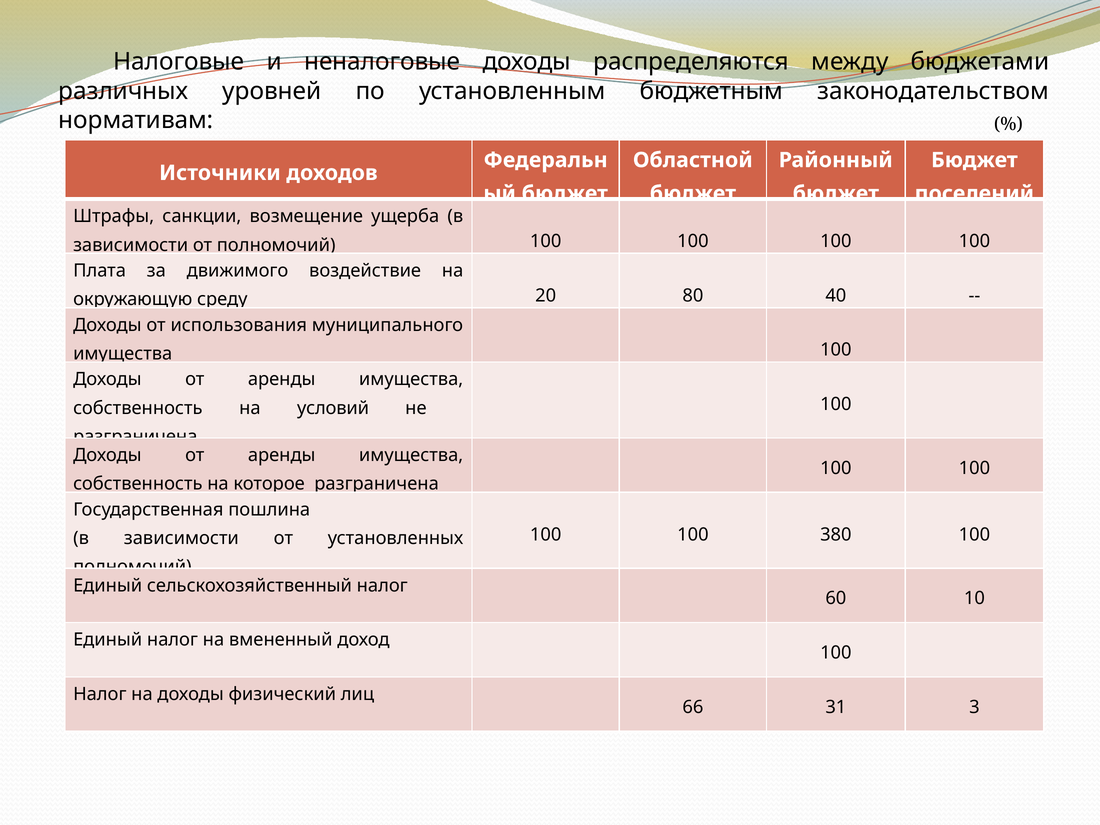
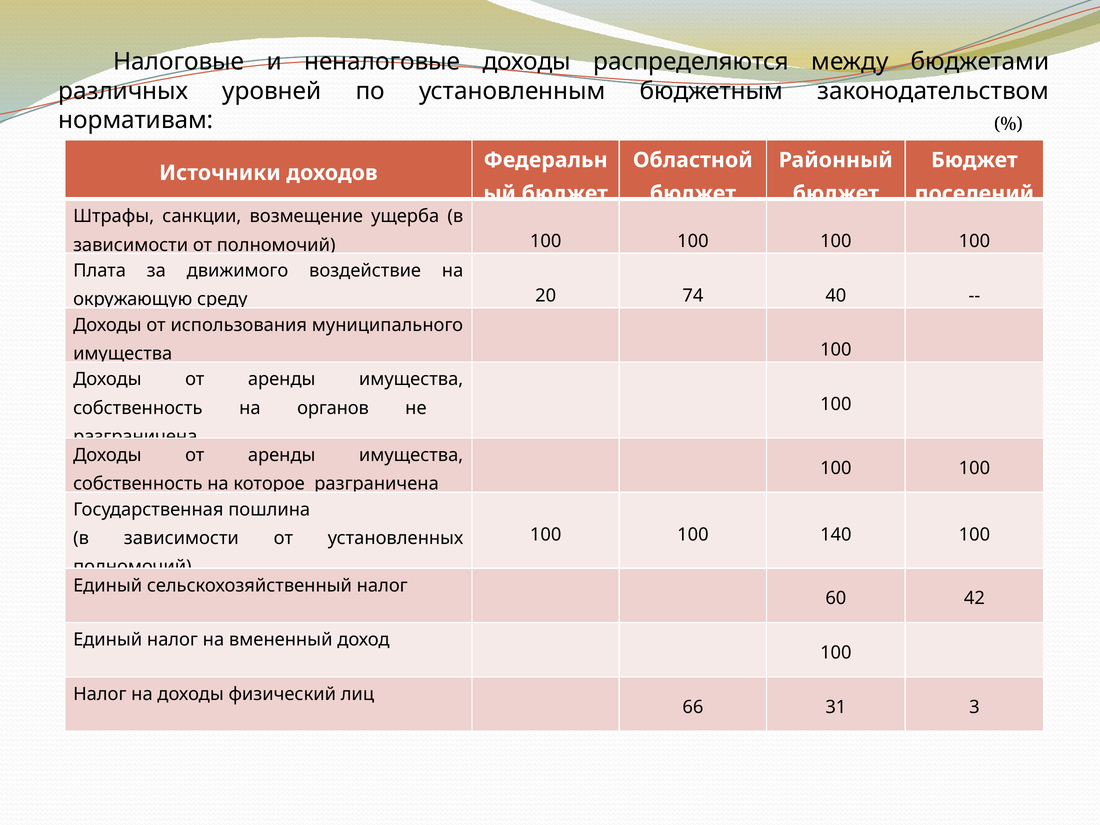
80: 80 -> 74 (693, 296)
условий: условий -> органов (333, 408)
380: 380 -> 140 (836, 535)
10: 10 -> 42 (974, 598)
